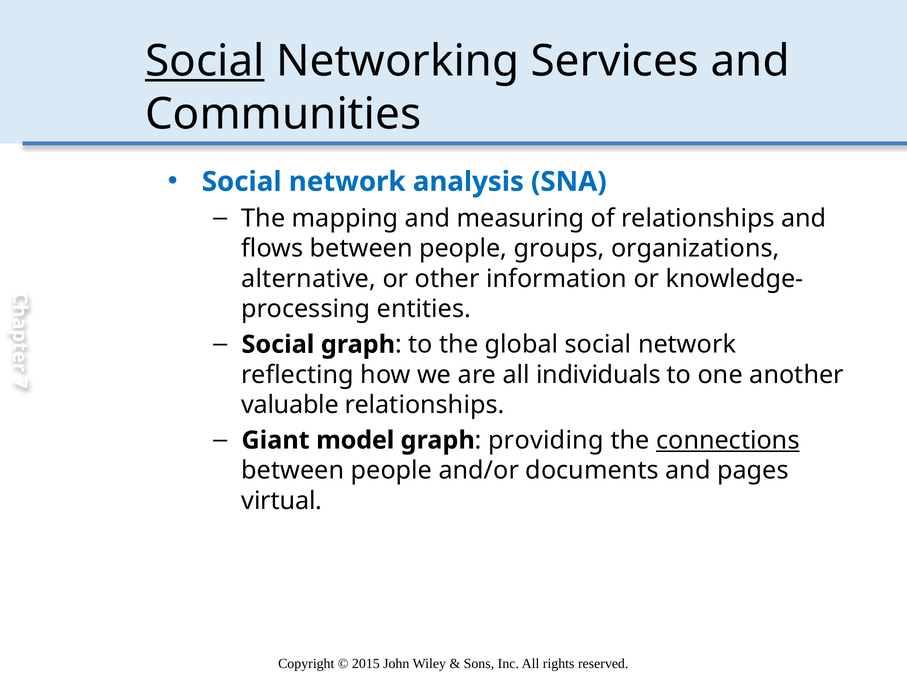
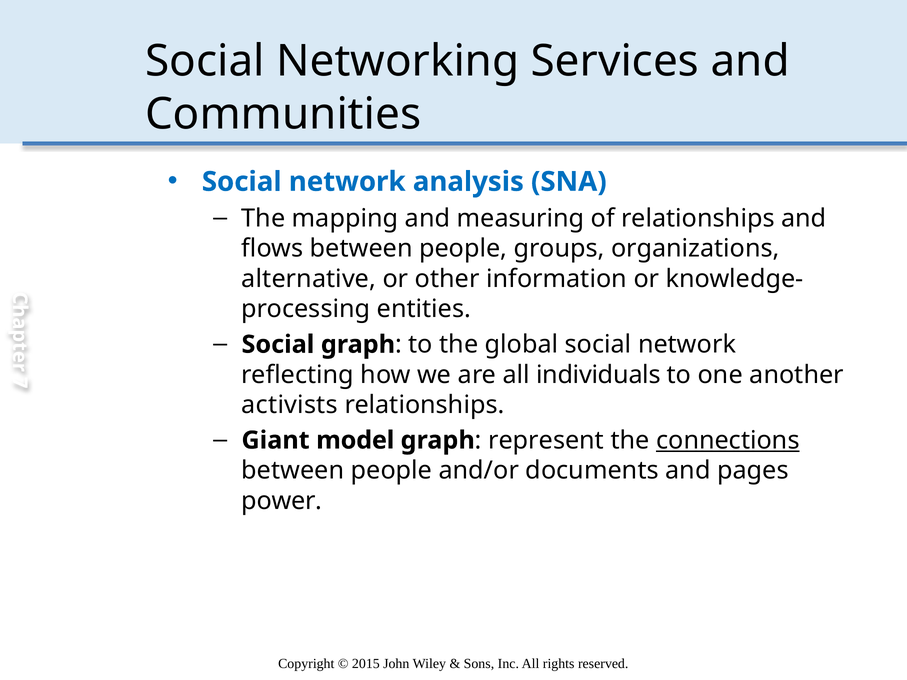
Social underline: present -> none (205, 61)
valuable: valuable -> activists (290, 405)
providing: providing -> represent (546, 440)
virtual: virtual -> power (282, 501)
